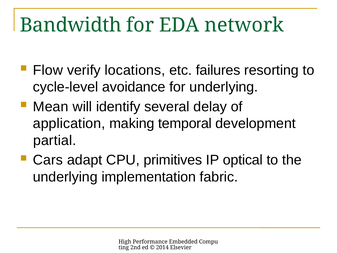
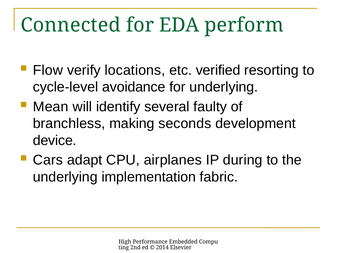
Bandwidth: Bandwidth -> Connected (71, 25)
network: network -> perform (244, 25)
failures: failures -> verified (218, 70)
delay: delay -> faulty (210, 107)
application: application -> branchless (69, 123)
temporal: temporal -> seconds (185, 123)
partial: partial -> device (55, 140)
primitives: primitives -> airplanes (173, 160)
optical: optical -> during (243, 160)
